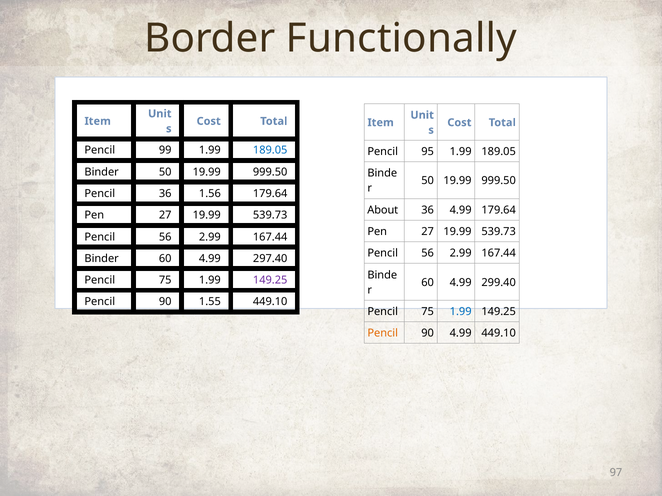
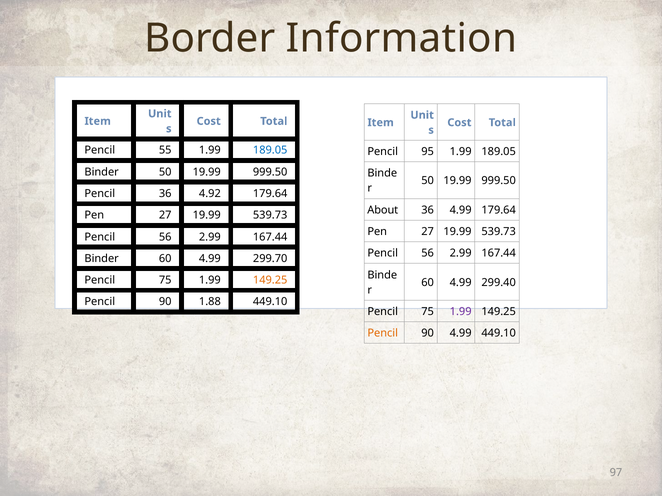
Functionally: Functionally -> Information (401, 39)
99: 99 -> 55 (165, 150)
1.56: 1.56 -> 4.92 (210, 194)
297.40: 297.40 -> 299.70 (270, 259)
149.25 colour: purple -> orange (270, 280)
1.55: 1.55 -> 1.88 (210, 302)
1.99 colour: blue -> purple (461, 312)
